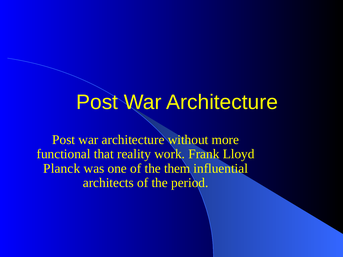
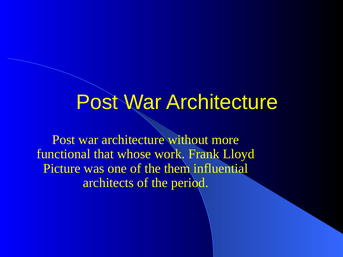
reality: reality -> whose (134, 154)
Planck: Planck -> Picture (62, 169)
